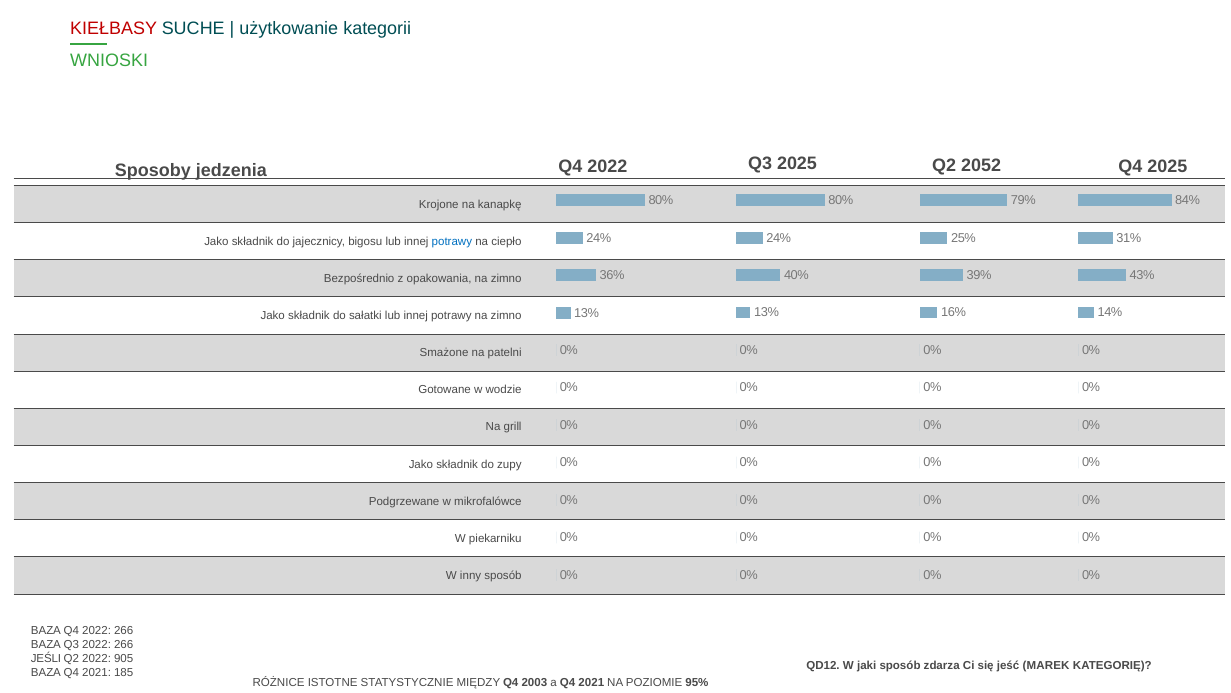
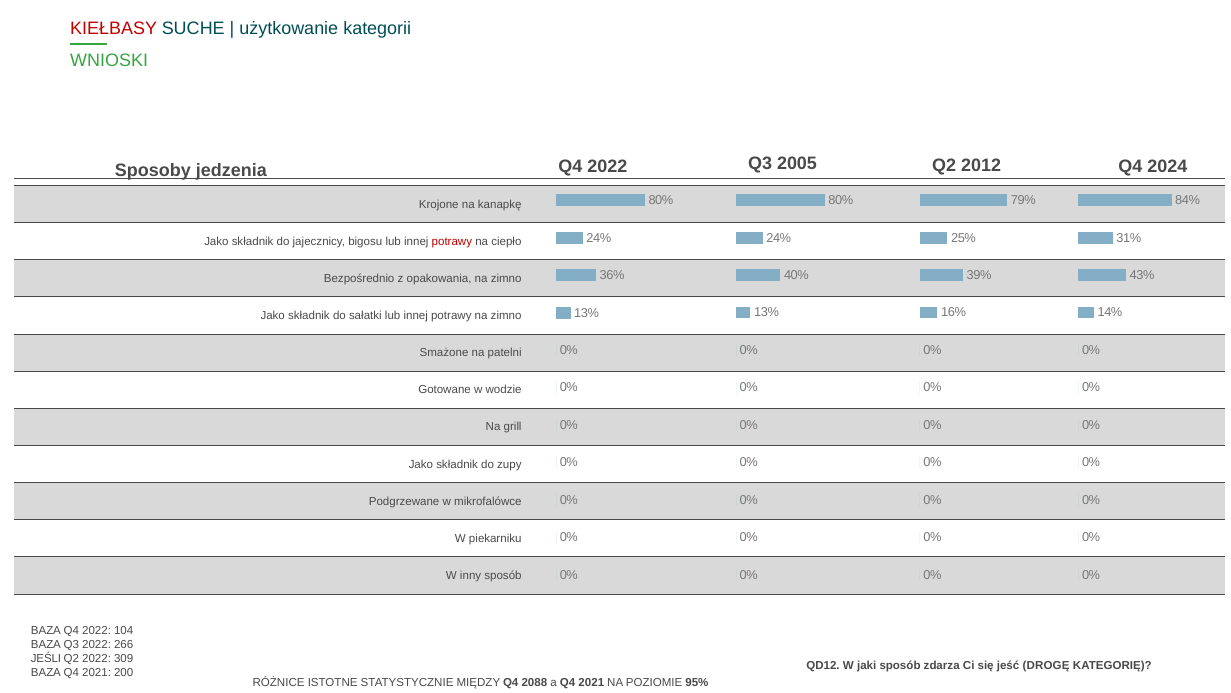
Q3 2025: 2025 -> 2005 (797, 163)
2052: 2052 -> 2012 (981, 165)
Q4 2025: 2025 -> 2024 (1167, 166)
potrawy colour: blue -> red (452, 241)
Q4 2022 266: 266 -> 104 (124, 630)
905: 905 -> 309 (124, 658)
MAREK: MAREK -> DROGĘ (1046, 665)
185: 185 -> 200 (124, 672)
2003: 2003 -> 2088 (534, 682)
